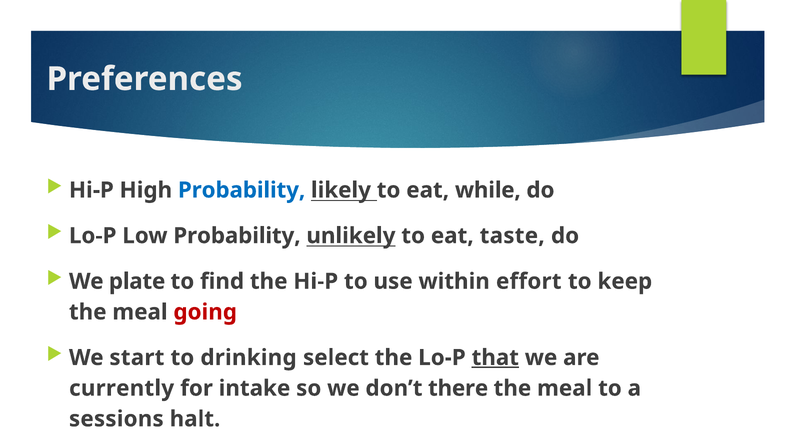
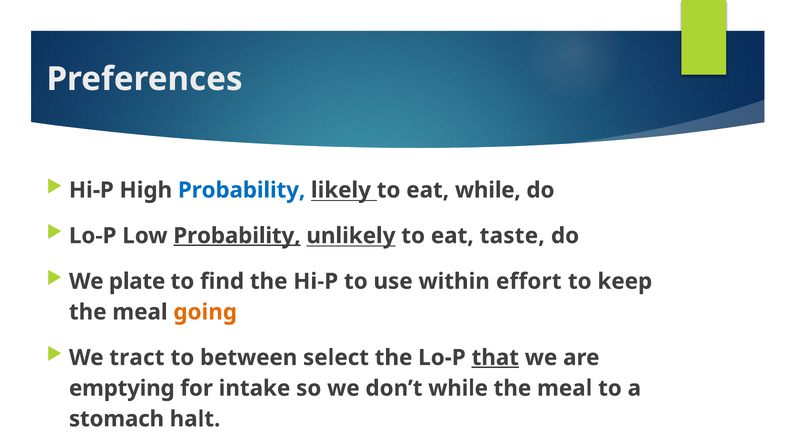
Probability underline: none -> present (237, 236)
going colour: red -> orange (205, 312)
start: start -> tract (137, 357)
drinking: drinking -> between (249, 357)
currently: currently -> emptying (122, 388)
don’t there: there -> while (458, 388)
sessions: sessions -> stomach (117, 419)
